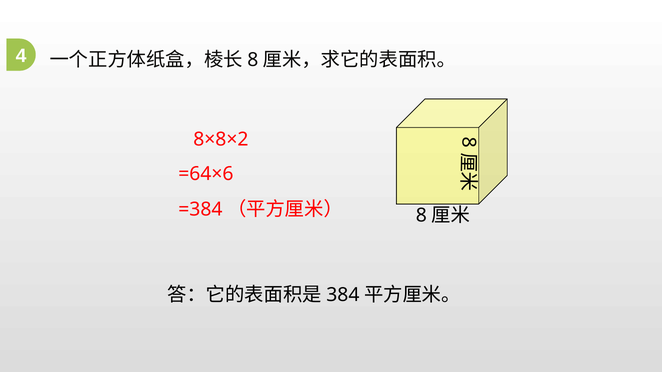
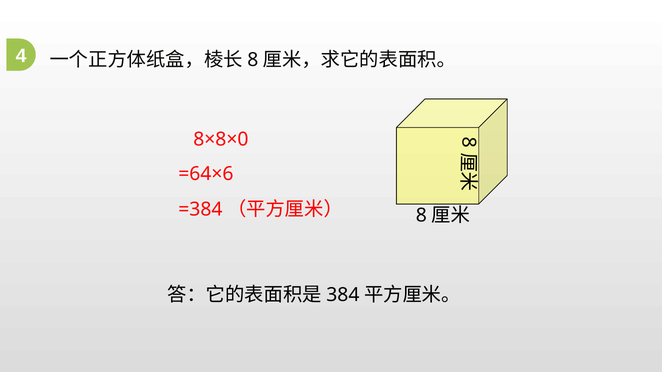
8×8×2: 8×8×2 -> 8×8×0 (221, 139)
